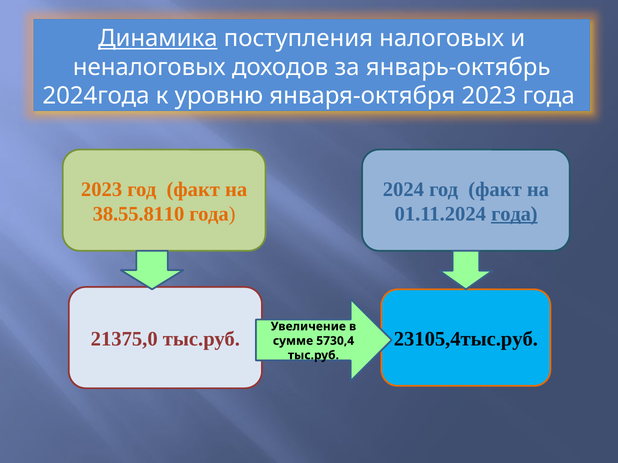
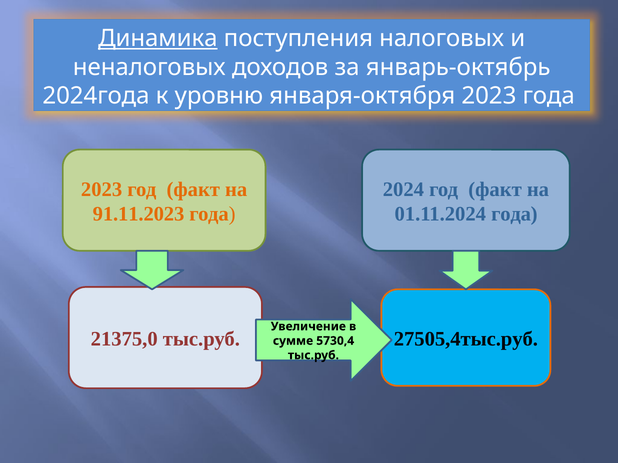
38.55.8110: 38.55.8110 -> 91.11.2023 (139, 214)
года underline: present -> none (514, 214)
23105,4тыс.руб: 23105,4тыс.руб -> 27505,4тыс.руб (466, 339)
